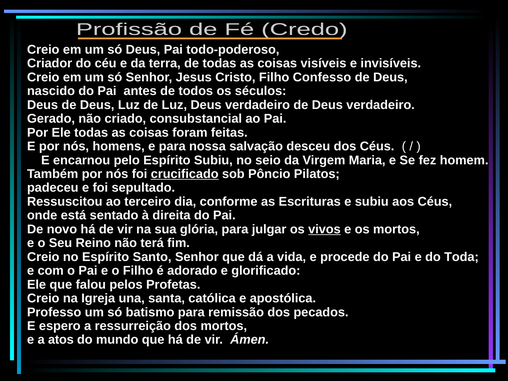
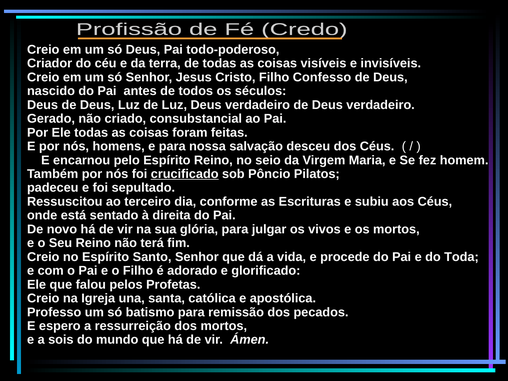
Espírito Subiu: Subiu -> Reino (213, 160)
vivos underline: present -> none (324, 229)
atos: atos -> sois (61, 340)
